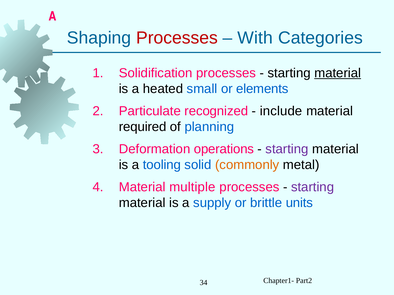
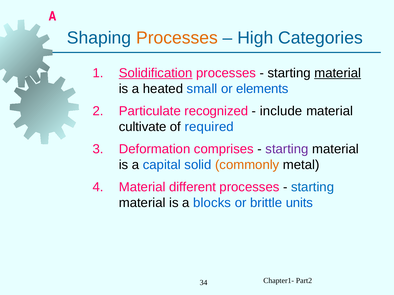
Processes colour: red -> orange (177, 38)
With: With -> High (255, 38)
Solidification underline: none -> present (156, 73)
required: required -> cultivate (143, 127)
planning: planning -> required (209, 127)
operations: operations -> comprises (224, 149)
tooling: tooling -> capital (162, 165)
multiple: multiple -> different (193, 187)
starting colour: purple -> blue (313, 187)
supply: supply -> blocks (212, 203)
